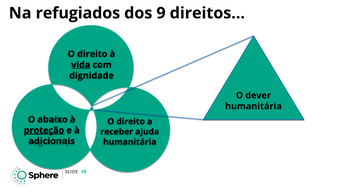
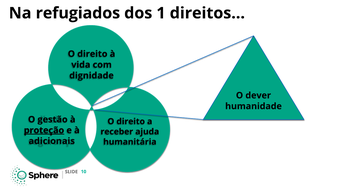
9: 9 -> 1 (161, 13)
vida underline: present -> none (81, 65)
humanitária: humanitária -> humanidade (253, 106)
abaixo: abaixo -> gestão (53, 120)
